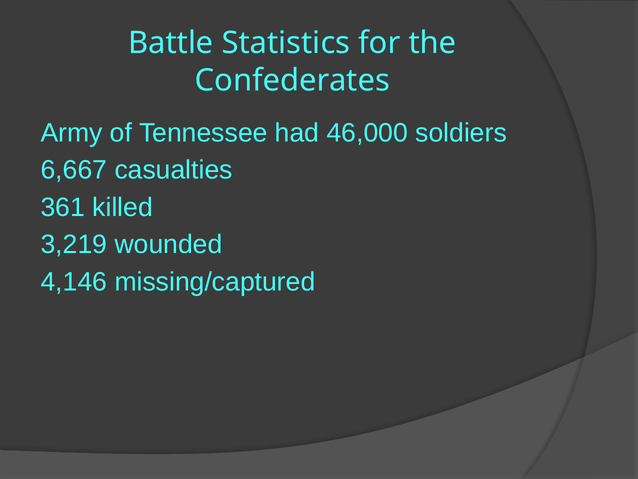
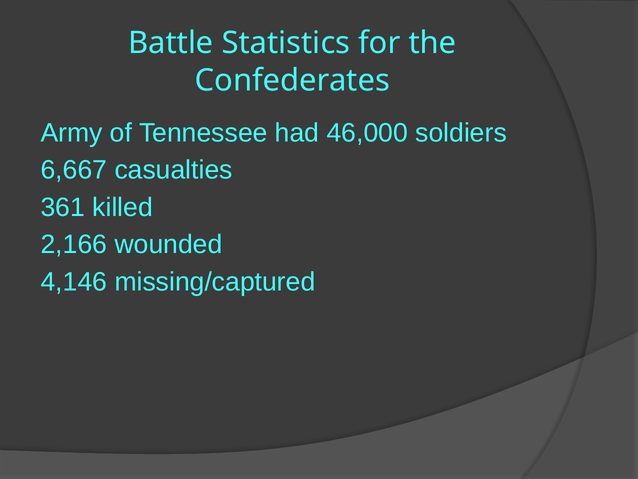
3,219: 3,219 -> 2,166 (74, 244)
